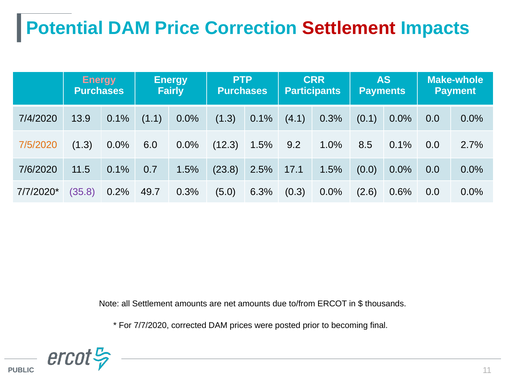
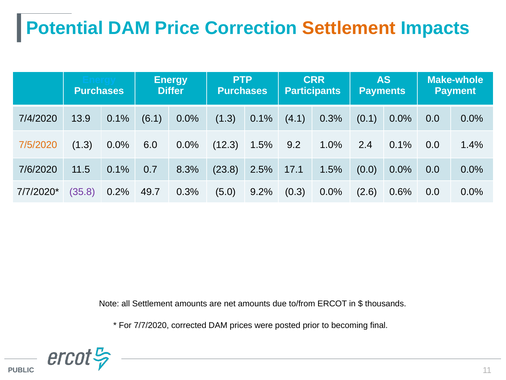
Settlement colour: red -> orange (349, 28)
Energy colour: pink -> light blue (99, 80)
Fairly: Fairly -> Differ (171, 91)
1.1: 1.1 -> 6.1 (152, 119)
8.5: 8.5 -> 2.4 (365, 145)
2.7%: 2.7% -> 1.4% (472, 145)
0.7 1.5%: 1.5% -> 8.3% (188, 169)
6.3%: 6.3% -> 9.2% (261, 192)
